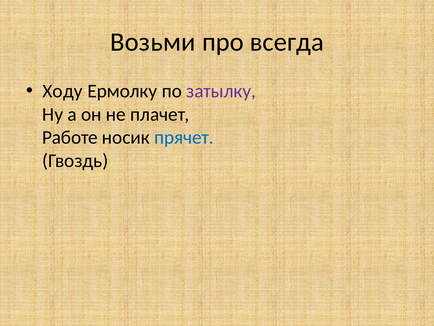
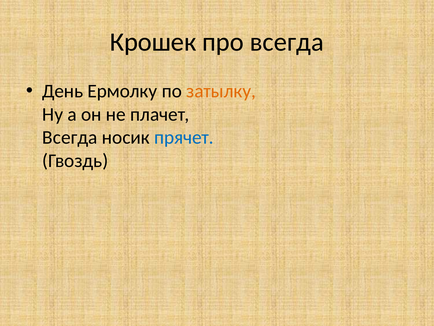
Возьми: Возьми -> Крошек (153, 42)
Ходу: Ходу -> День (63, 91)
затылку colour: purple -> orange (221, 91)
Работе: Работе -> Всегда (70, 137)
